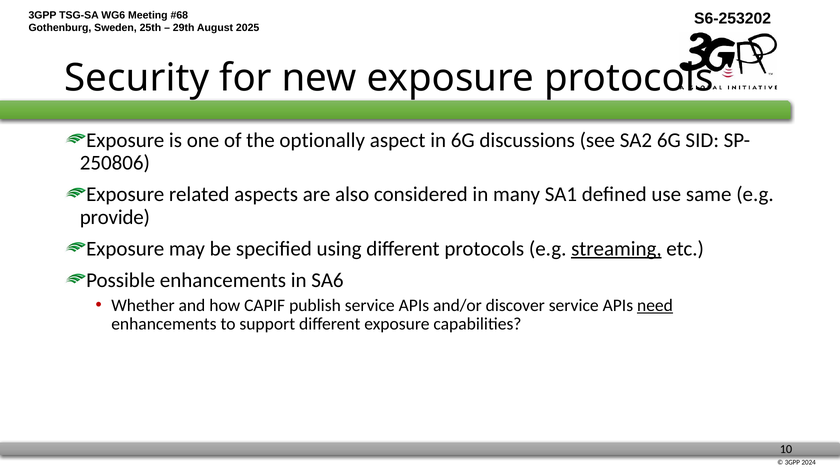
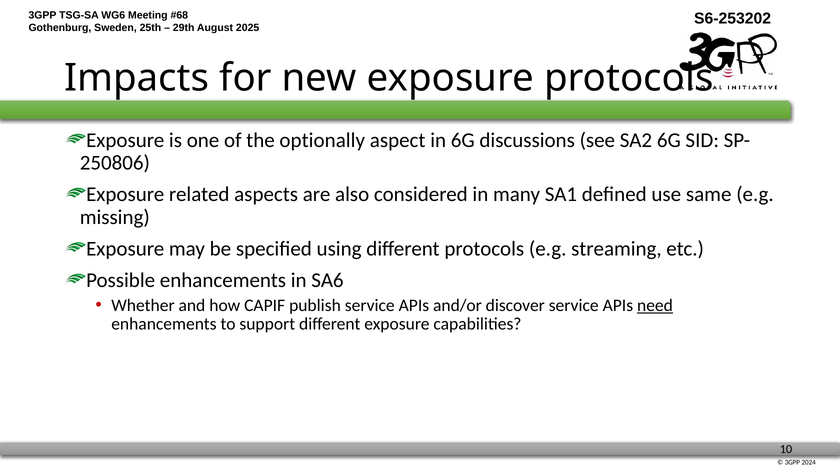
Security: Security -> Impacts (137, 78)
provide: provide -> missing (115, 217)
streaming underline: present -> none (616, 248)
